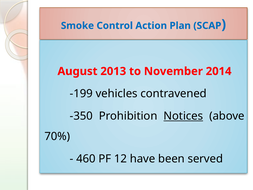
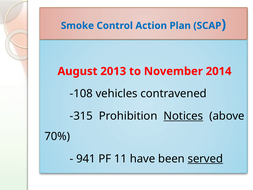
-199: -199 -> -108 (81, 94)
-350: -350 -> -315 (81, 116)
460: 460 -> 941 (86, 158)
12: 12 -> 11 (121, 158)
served underline: none -> present (205, 158)
